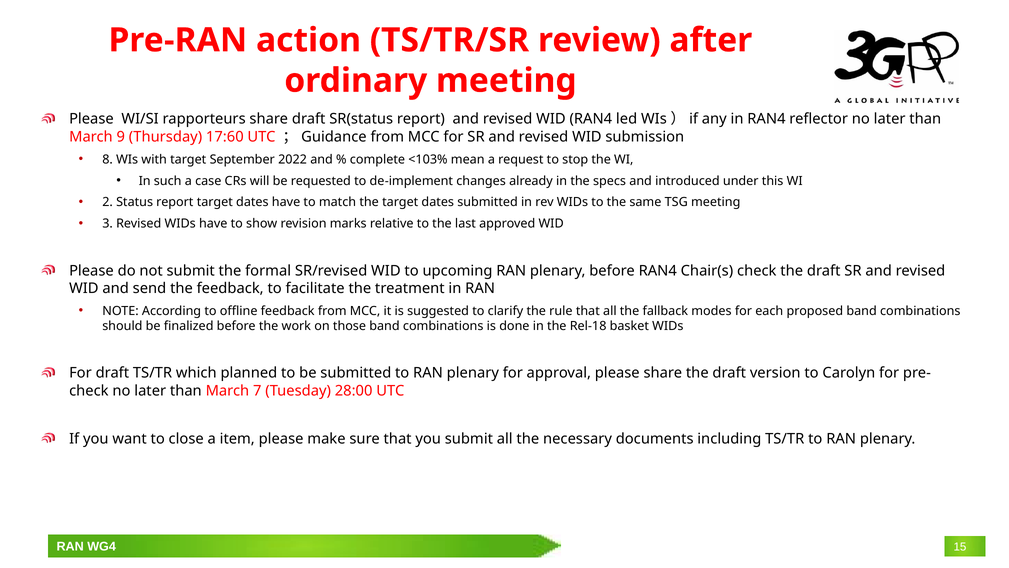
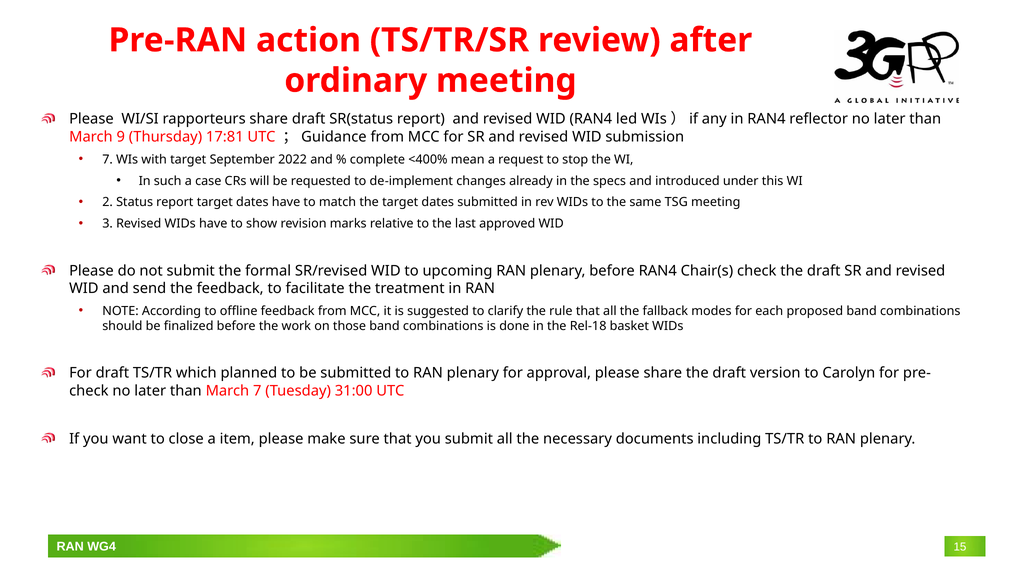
17:60: 17:60 -> 17:81 (225, 137)
8: 8 -> 7 (108, 159)
<103%: <103% -> <400% (428, 159)
28:00: 28:00 -> 31:00 (354, 390)
